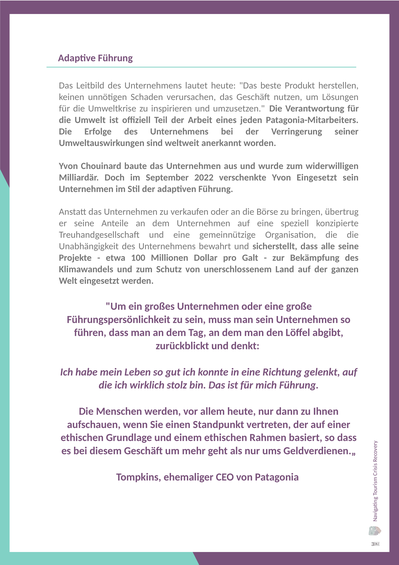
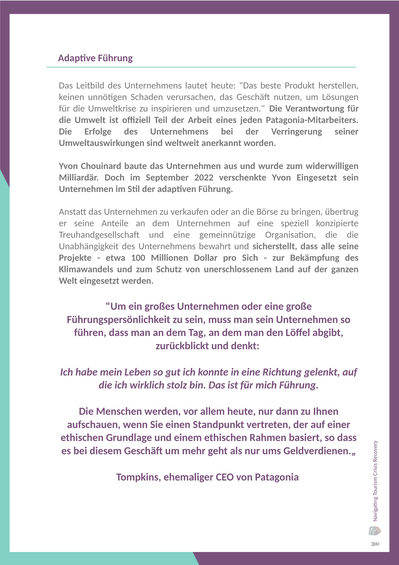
Galt: Galt -> Sich (250, 258)
